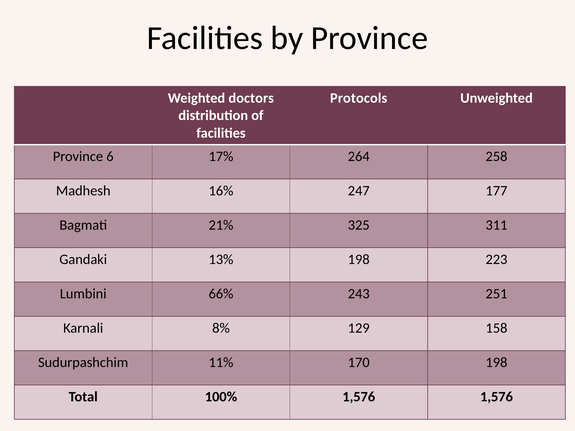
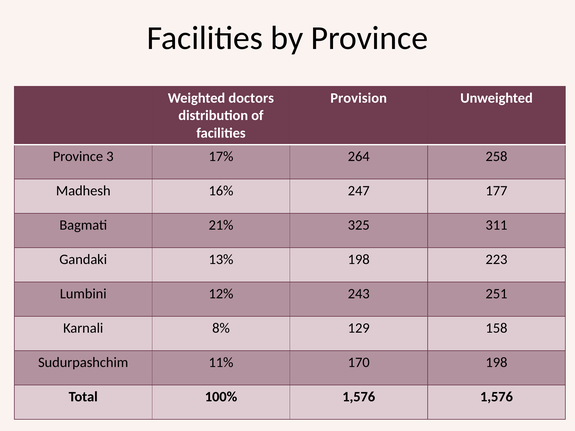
Protocols: Protocols -> Provision (359, 98)
6: 6 -> 3 (110, 156)
66%: 66% -> 12% (221, 294)
